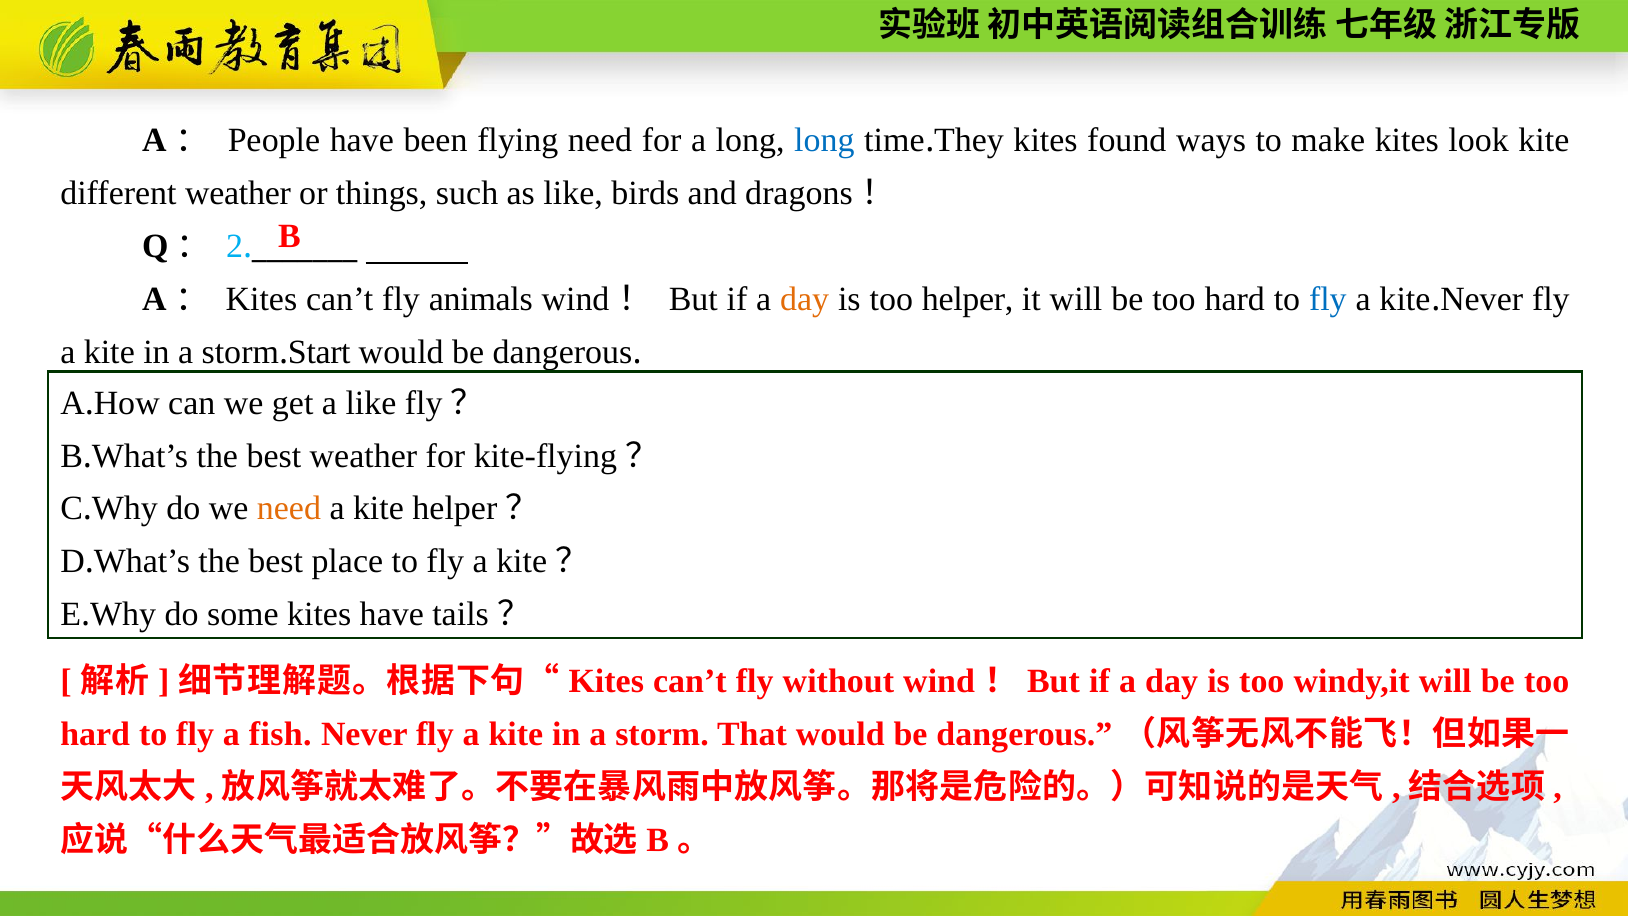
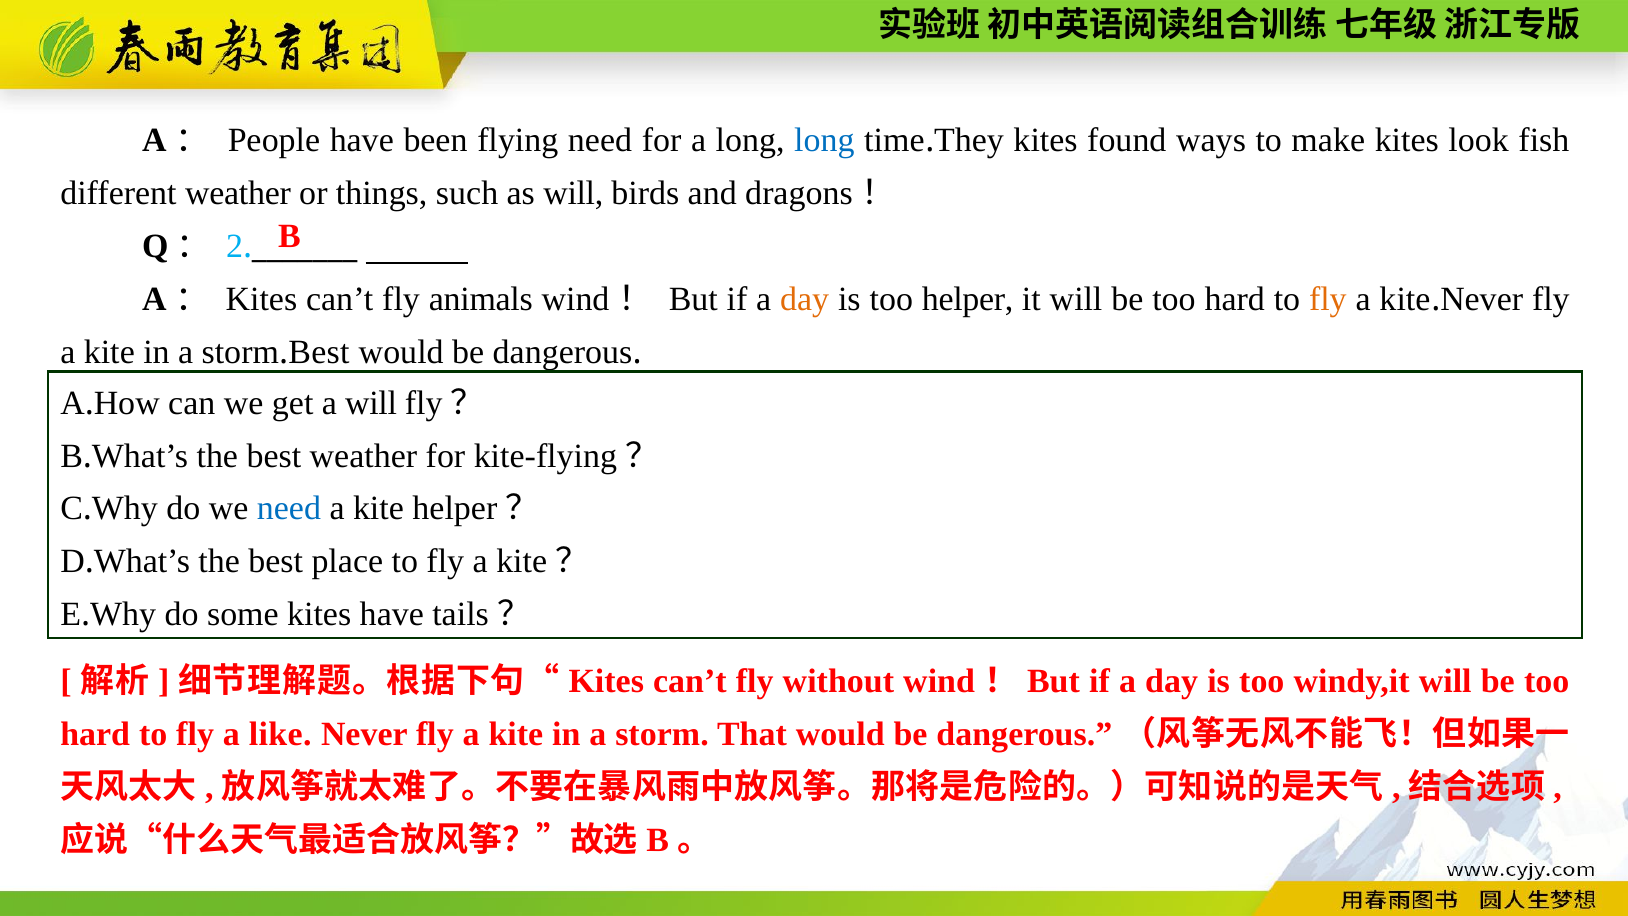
look kite: kite -> fish (1544, 141)
as like: like -> will (573, 194)
fly colour: blue -> orange (1328, 300)
Start: Start -> Best (319, 352)
a like: like -> will (371, 403)
need colour: orange -> blue (289, 509)
fish: fish -> like (280, 735)
